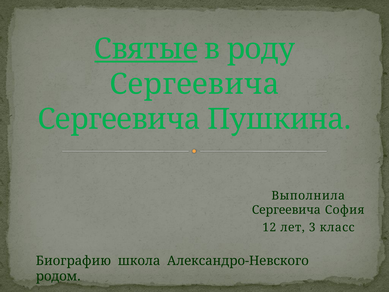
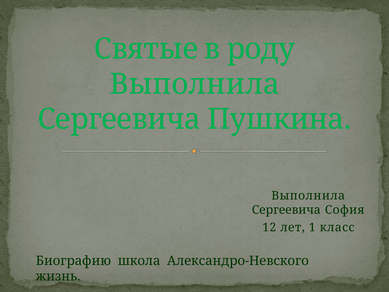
Святые underline: present -> none (146, 49)
Сергеевича: Сергеевича -> Выполнила (195, 84)
3: 3 -> 1 (312, 227)
родом: родом -> жизнь (58, 276)
